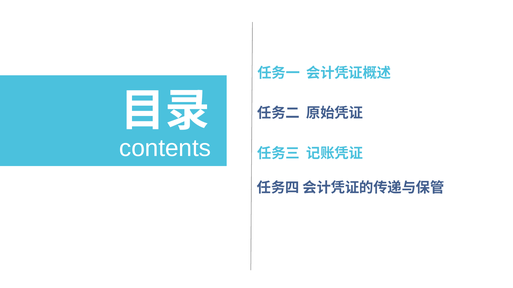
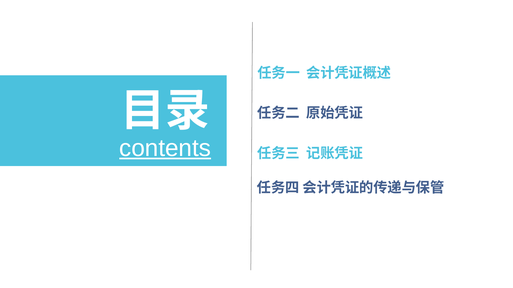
contents underline: none -> present (165, 148)
